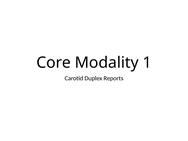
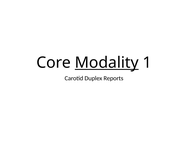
Modality underline: none -> present (107, 63)
